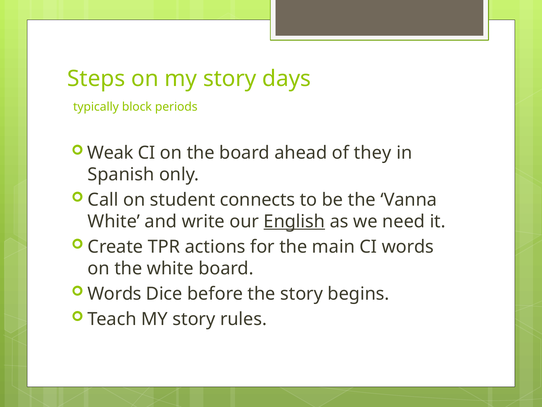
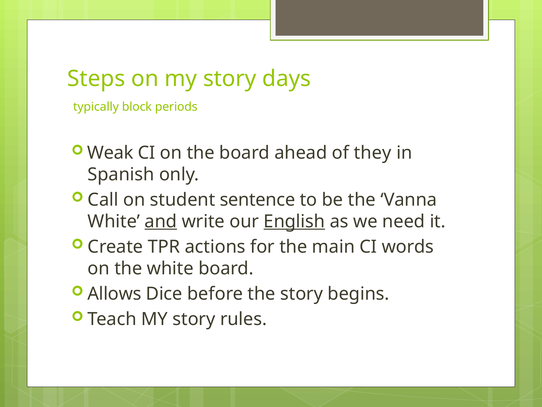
connects: connects -> sentence (258, 200)
and underline: none -> present (161, 221)
Words: Words -> Allows (114, 293)
